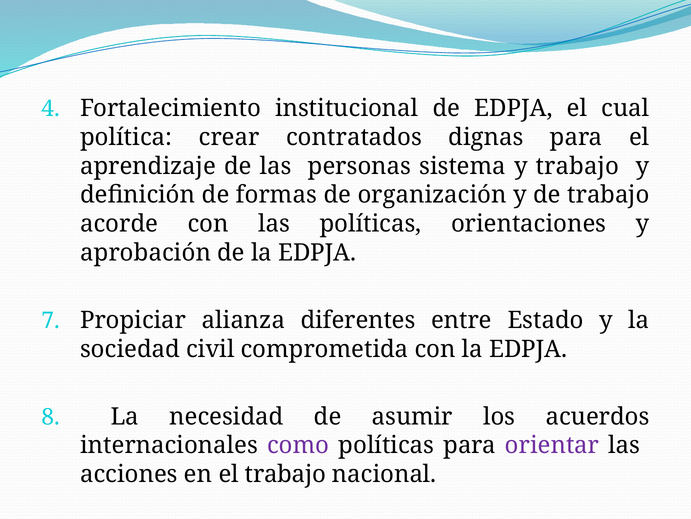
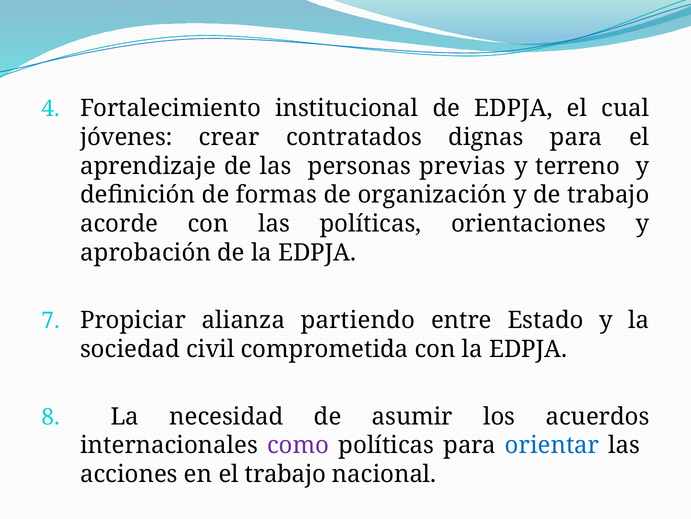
política: política -> jóvenes (126, 137)
sistema: sistema -> previas (462, 166)
y trabajo: trabajo -> terreno (578, 166)
diferentes: diferentes -> partiendo (358, 320)
orientar colour: purple -> blue (552, 445)
